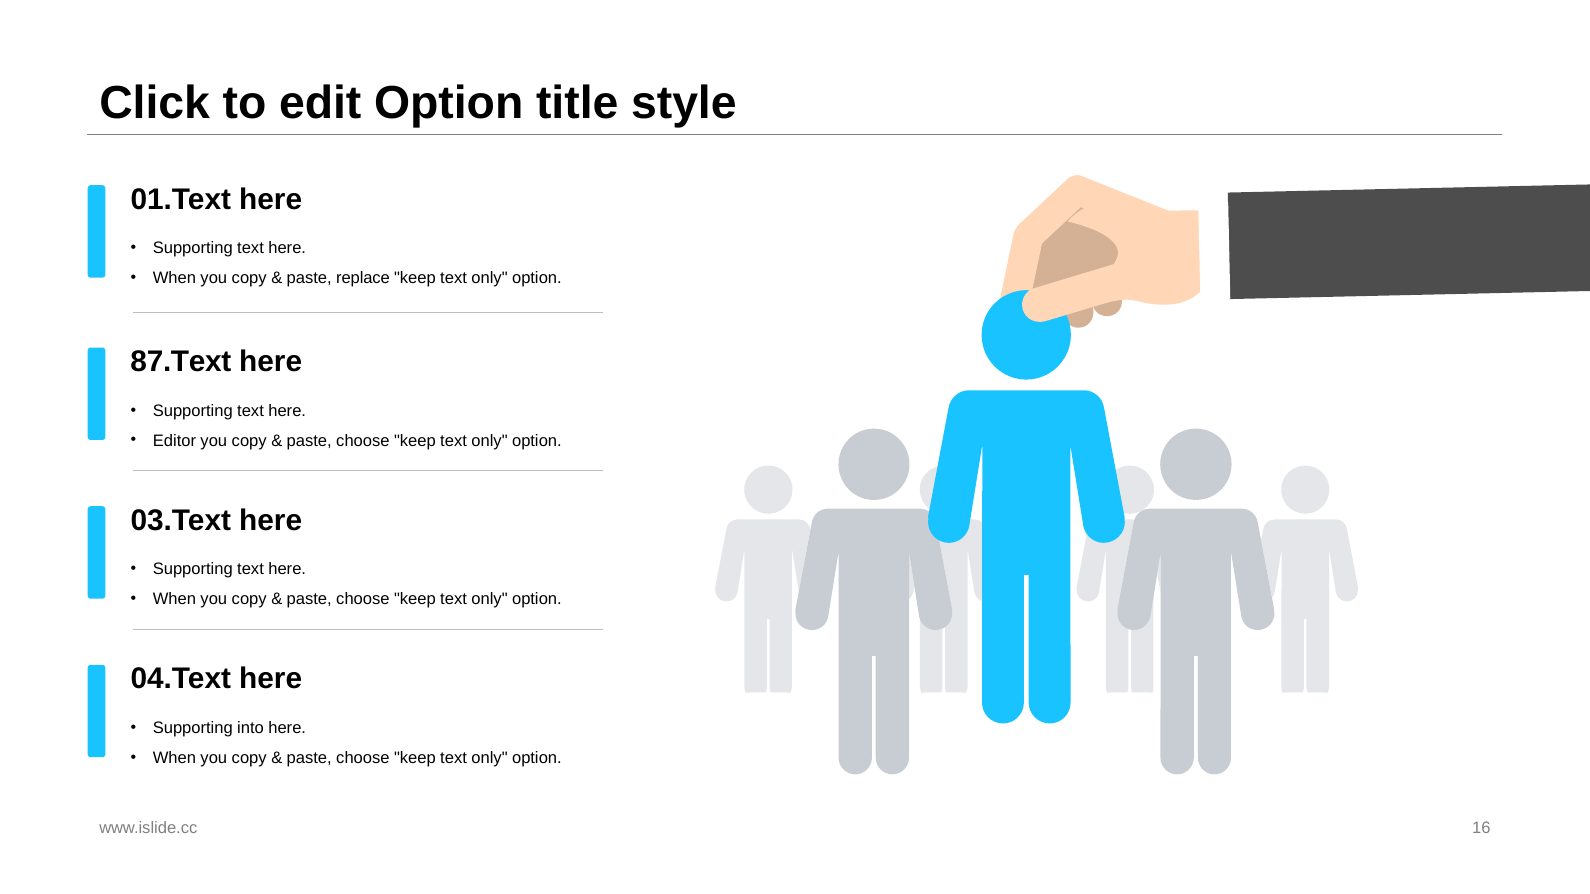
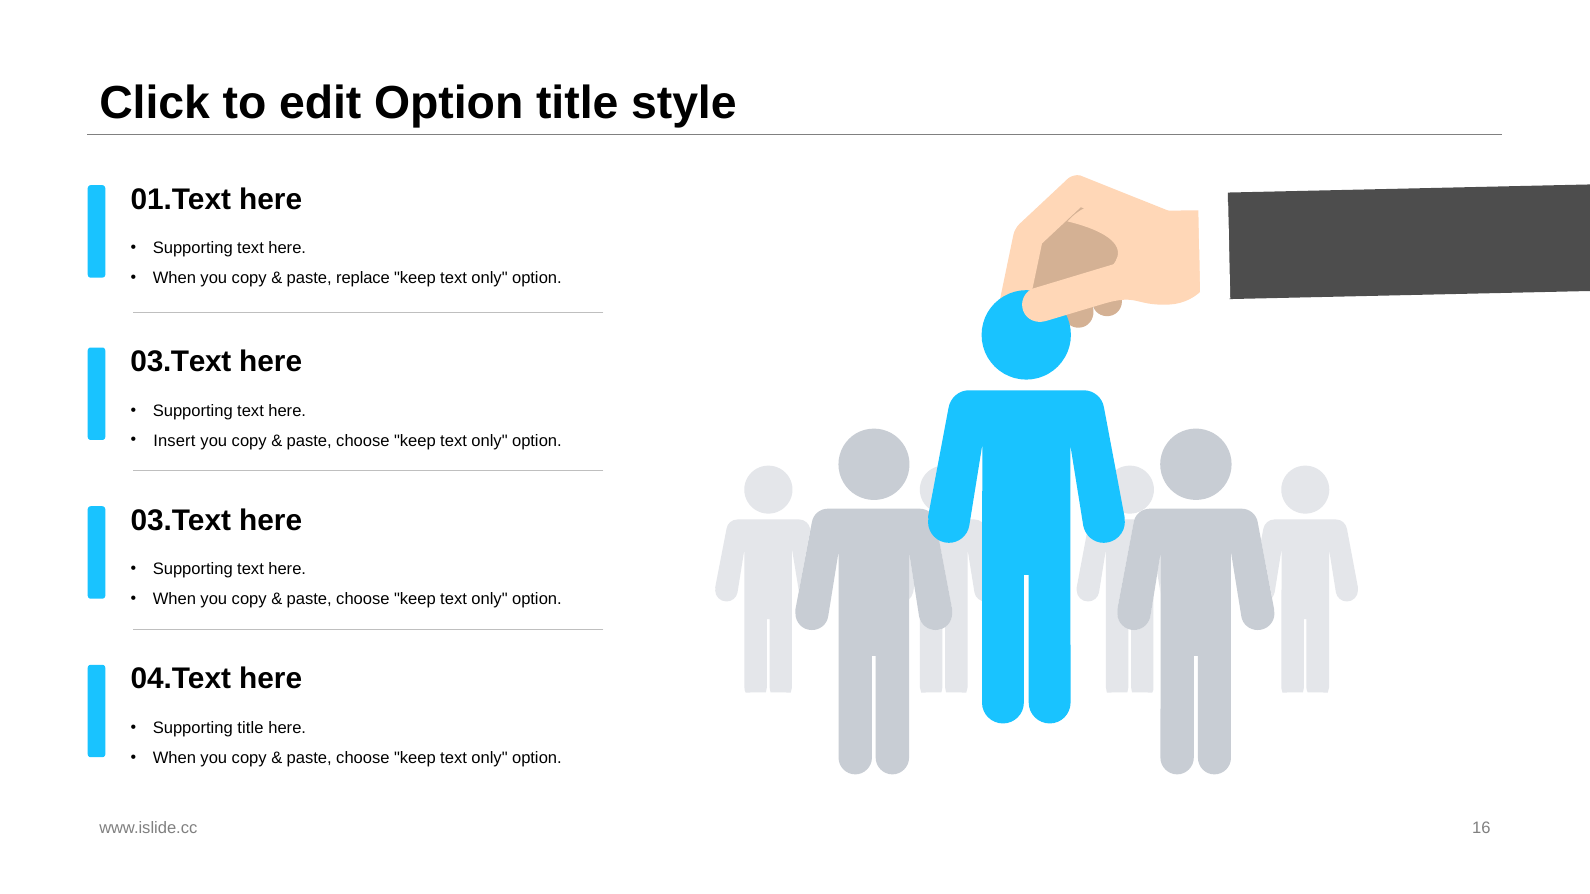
87.Text: 87.Text -> 03.Text (181, 362)
Editor: Editor -> Insert (174, 441)
Supporting into: into -> title (250, 728)
